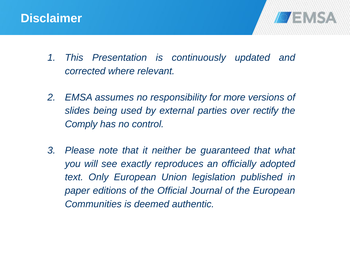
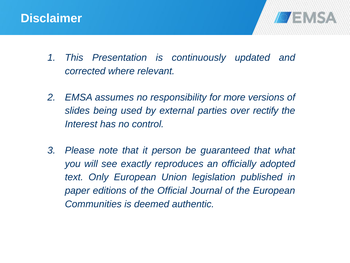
Comply: Comply -> Interest (81, 124)
neither: neither -> person (167, 150)
